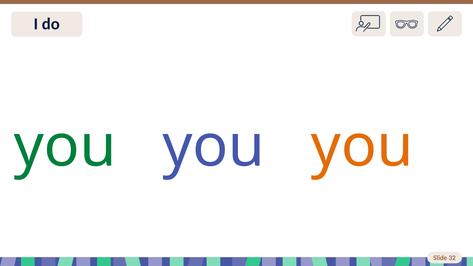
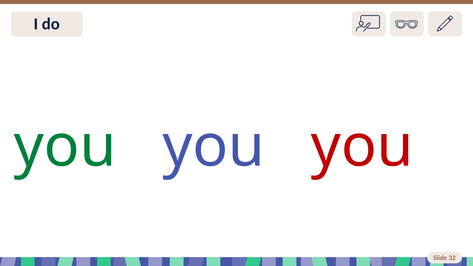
you colour: orange -> red (362, 146)
